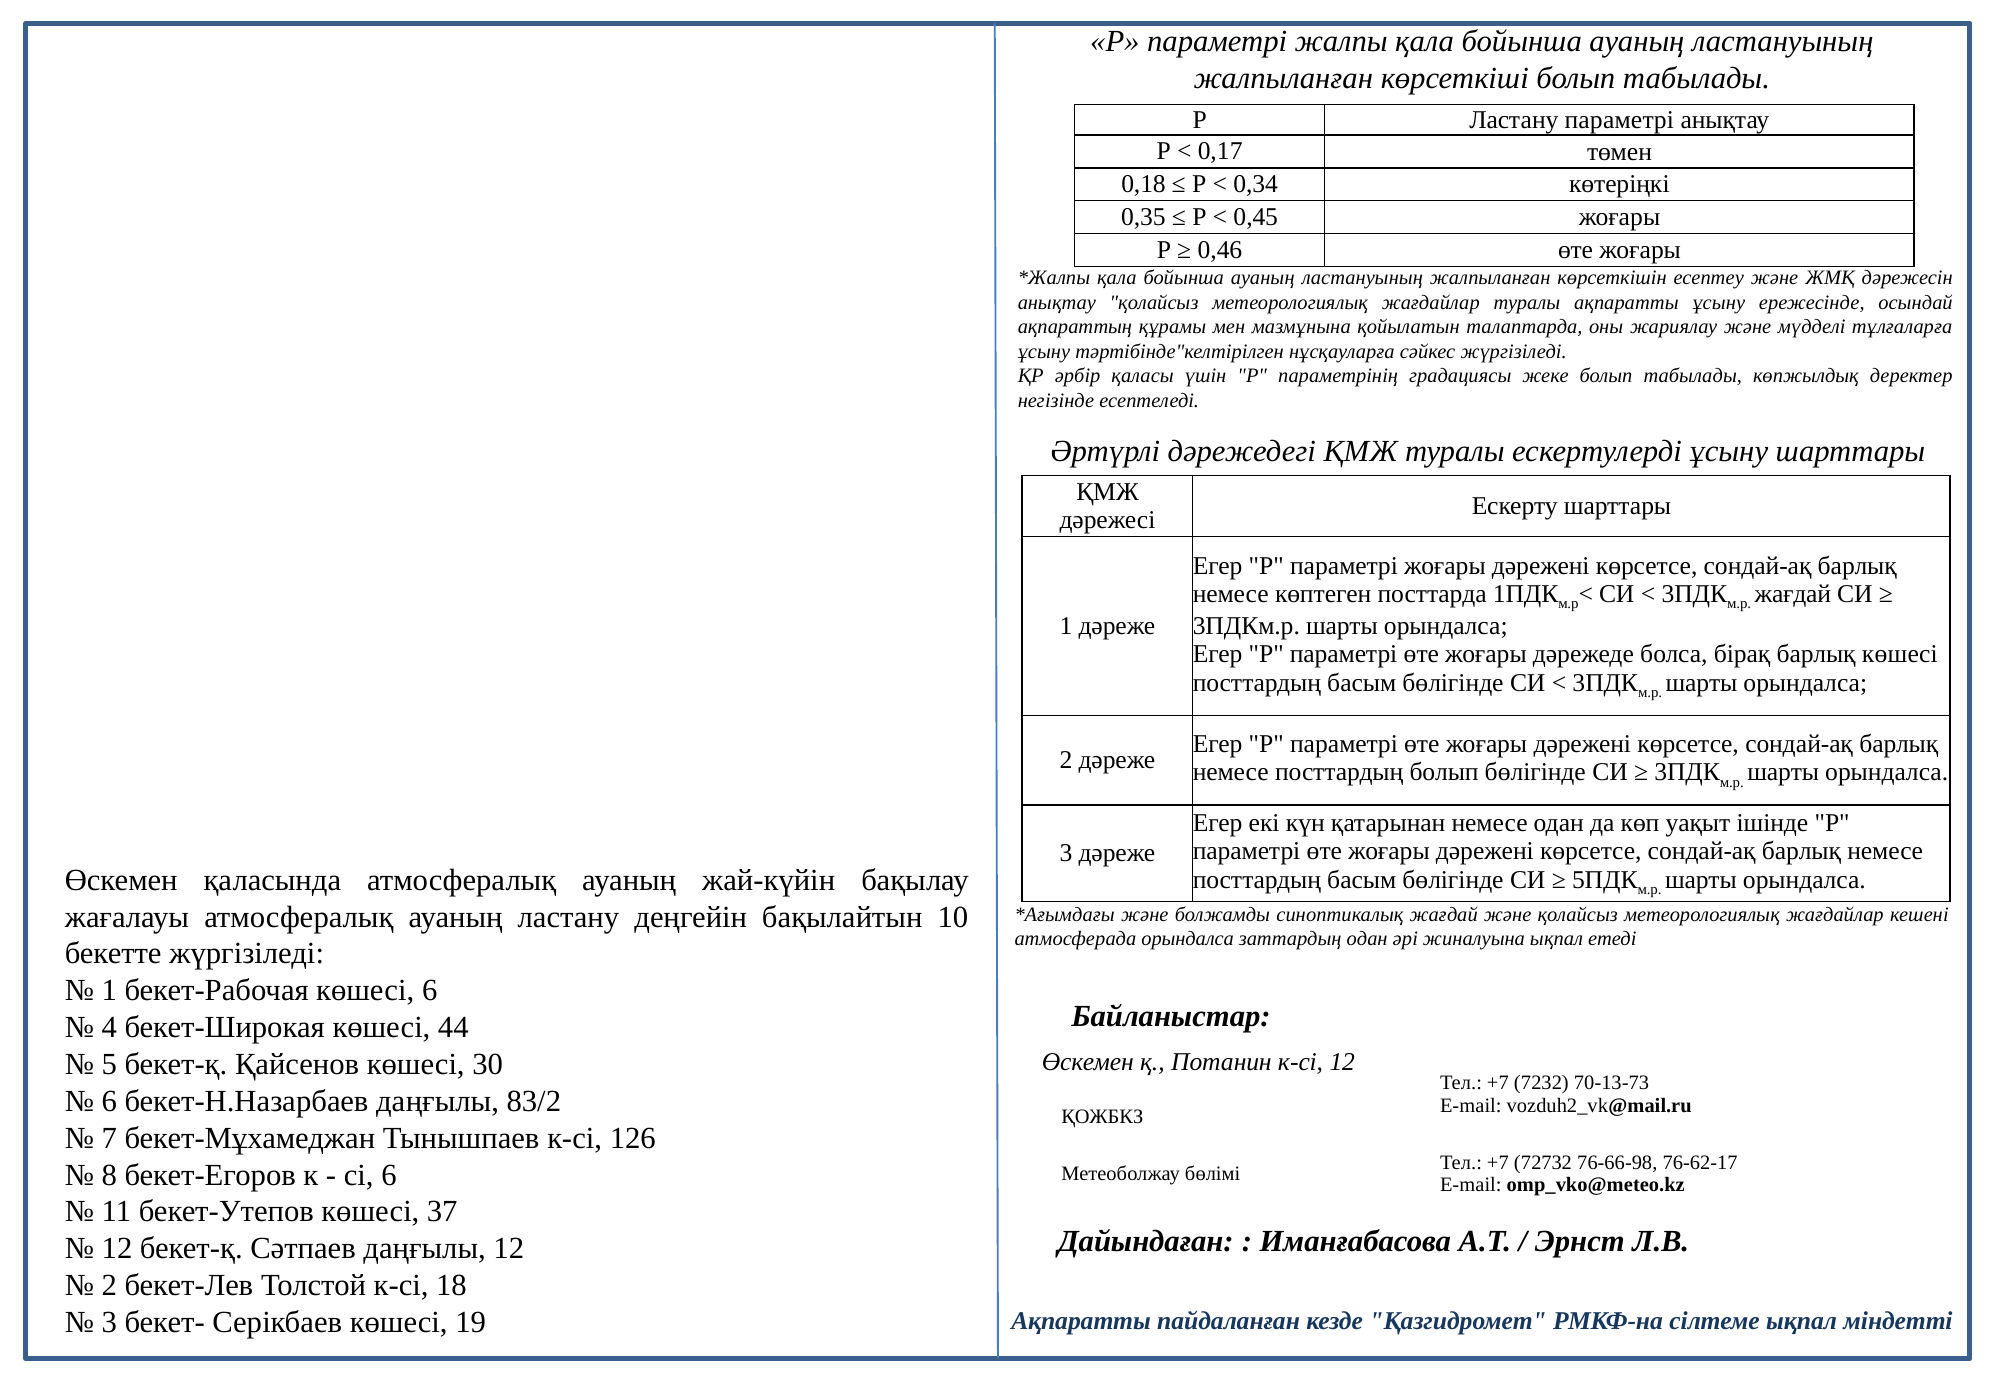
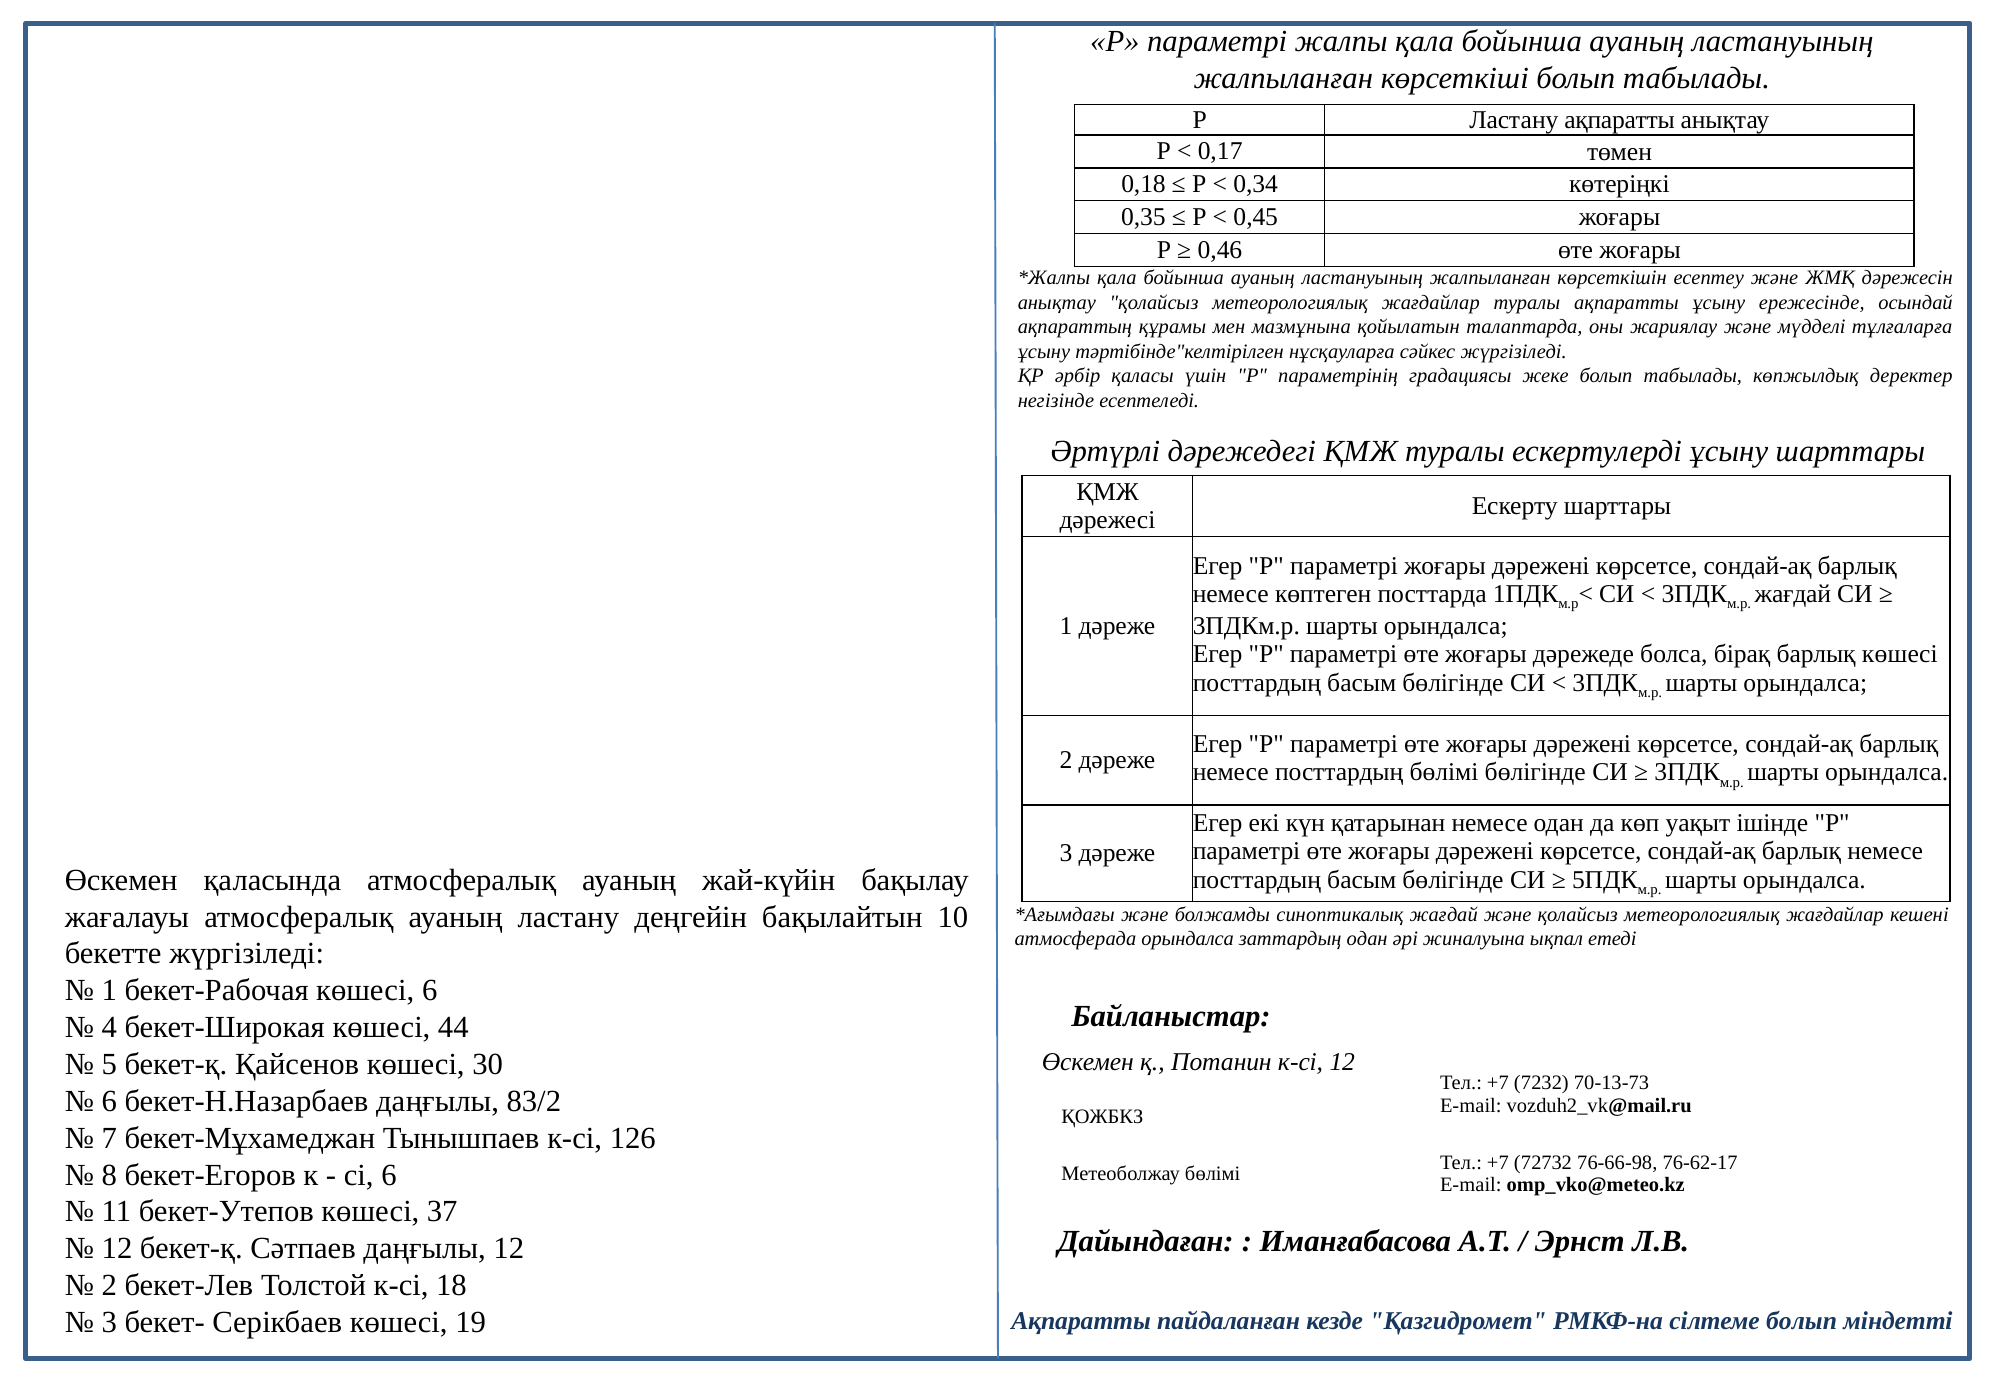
Ластану параметрі: параметрі -> ақпаратты (1620, 120)
посттардың болып: болып -> бөлімі (1444, 772)
сілтеме ықпал: ықпал -> болып (1802, 1321)
